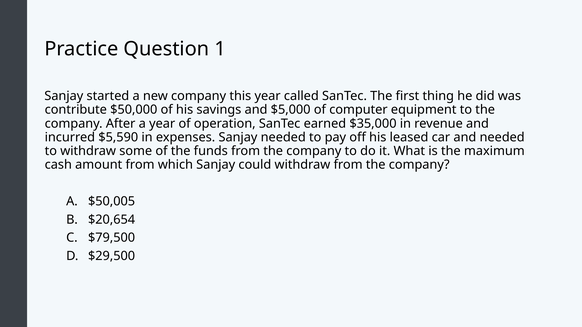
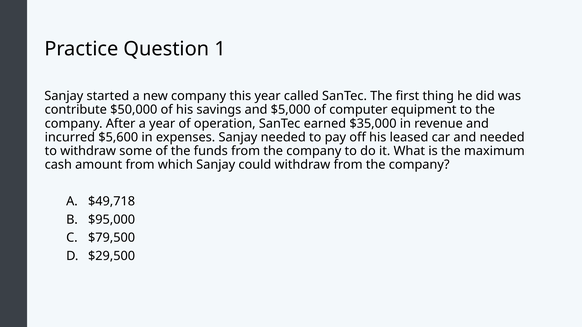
$5,590: $5,590 -> $5,600 (118, 137)
$50,005: $50,005 -> $49,718 (112, 201)
$20,654: $20,654 -> $95,000 (112, 220)
